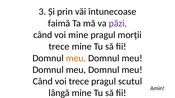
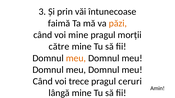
păzi colour: purple -> orange (118, 23)
trece: trece -> către (59, 47)
scutul: scutul -> ceruri (130, 82)
